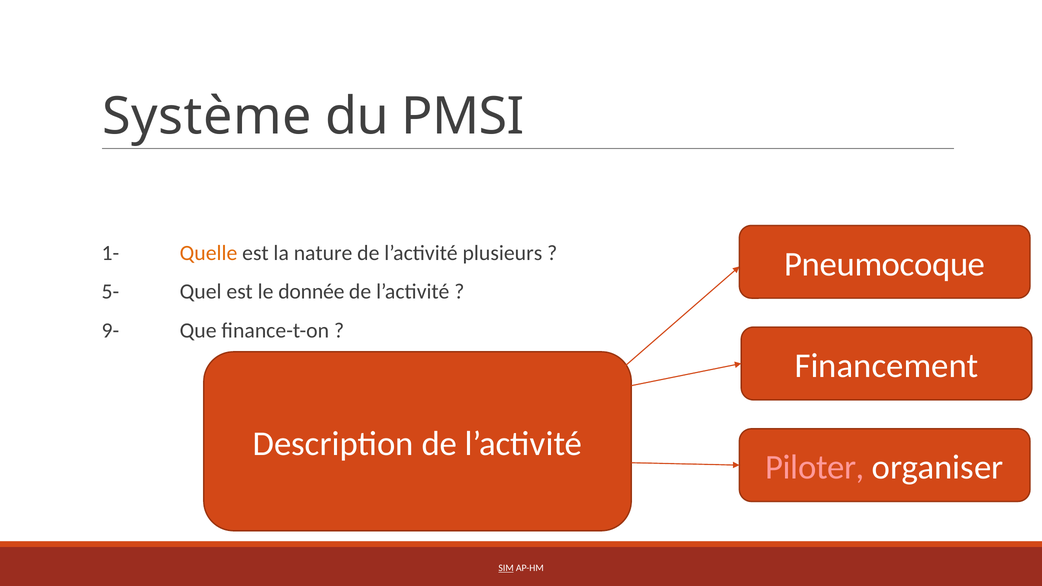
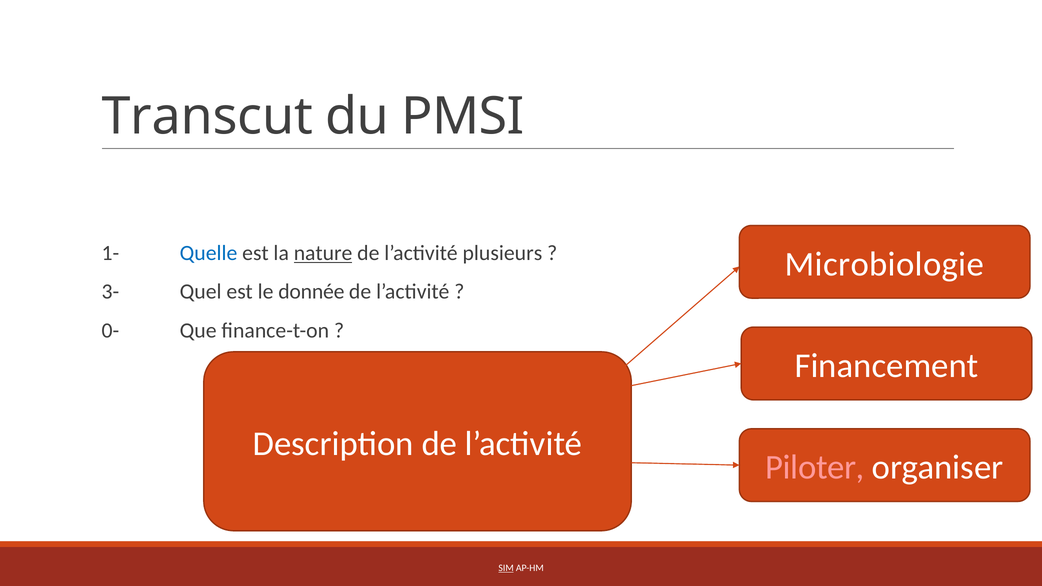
Système: Système -> Transcut (207, 117)
Quelle colour: orange -> blue (209, 253)
nature underline: none -> present (323, 253)
Pneumocoque: Pneumocoque -> Microbiologie (884, 264)
5-: 5- -> 3- (110, 292)
9-: 9- -> 0- (110, 330)
